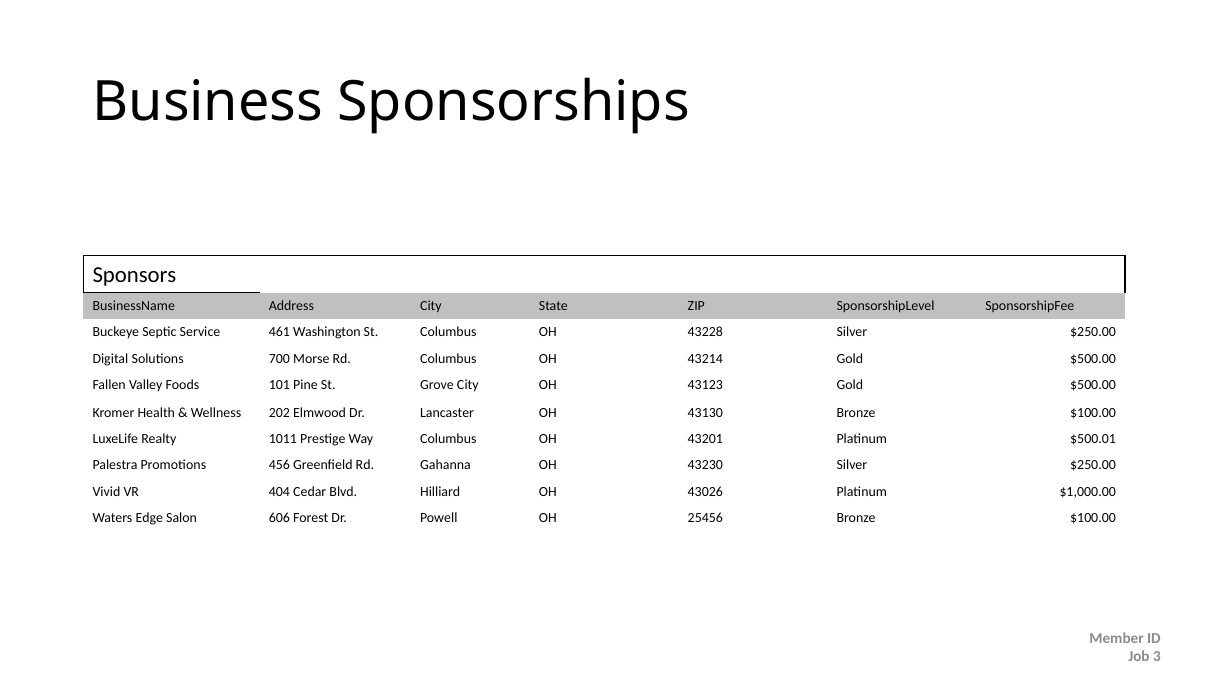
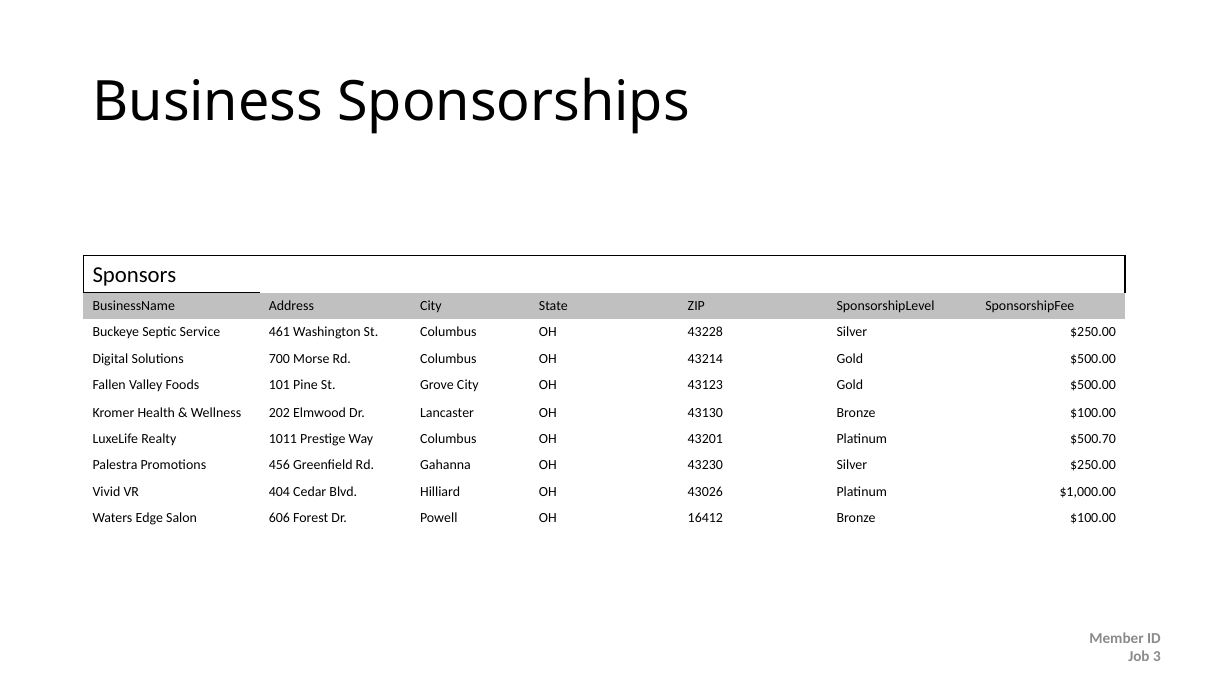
$500.01: $500.01 -> $500.70 (1093, 439)
25456: 25456 -> 16412 (705, 518)
